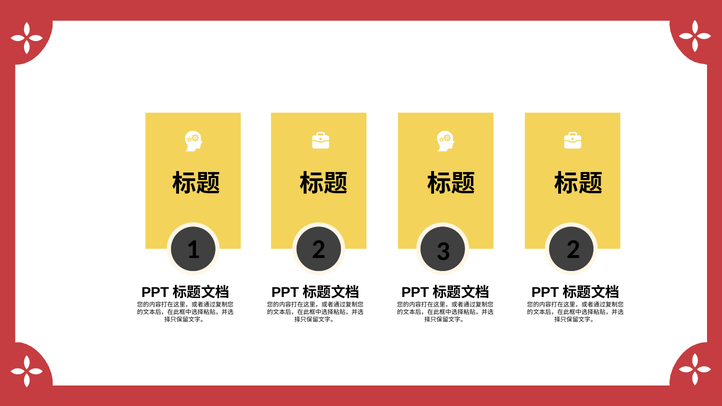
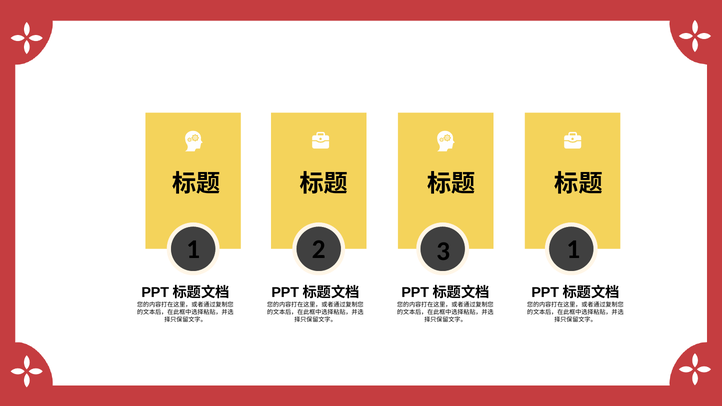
3 2: 2 -> 1 (573, 250)
